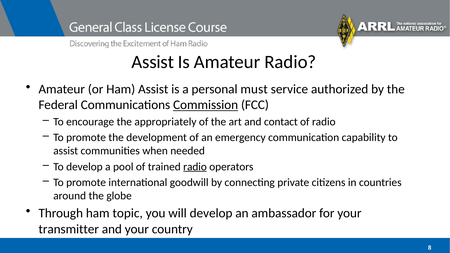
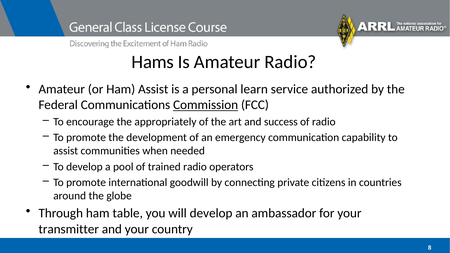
Assist: Assist -> Hams (153, 62)
must: must -> learn (254, 89)
contact: contact -> success (281, 122)
radio underline: present -> none (195, 167)
topic: topic -> table (128, 213)
